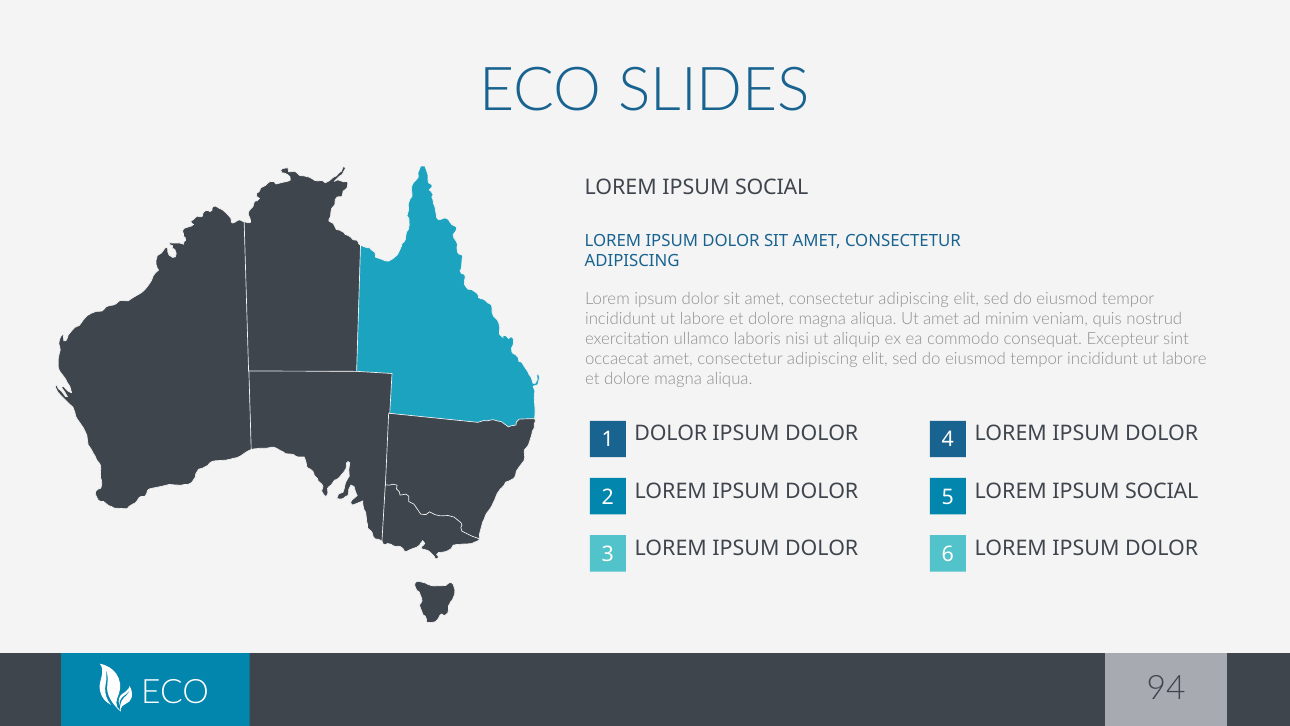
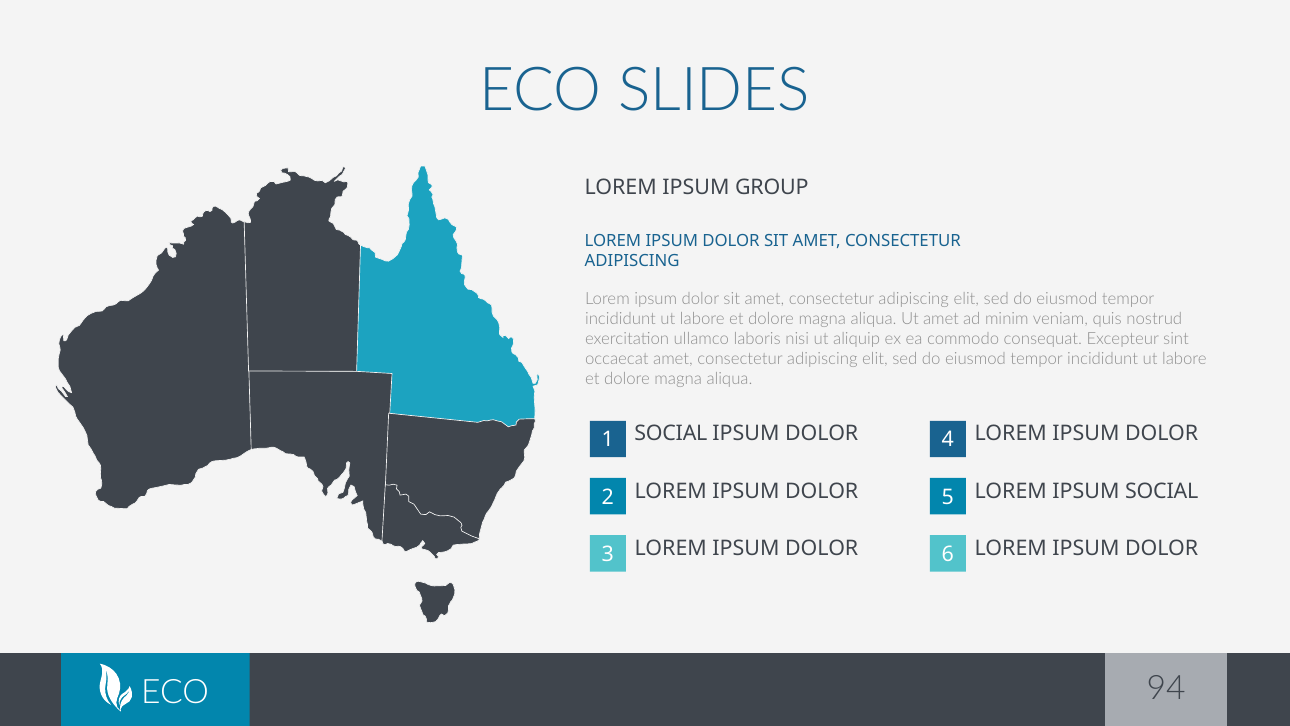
SOCIAL: SOCIAL -> GROUP (772, 187)
DOLOR: DOLOR -> SOCIAL (671, 434)
